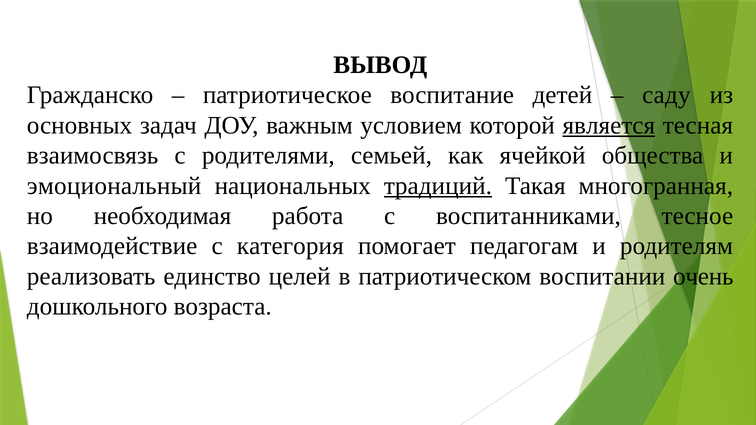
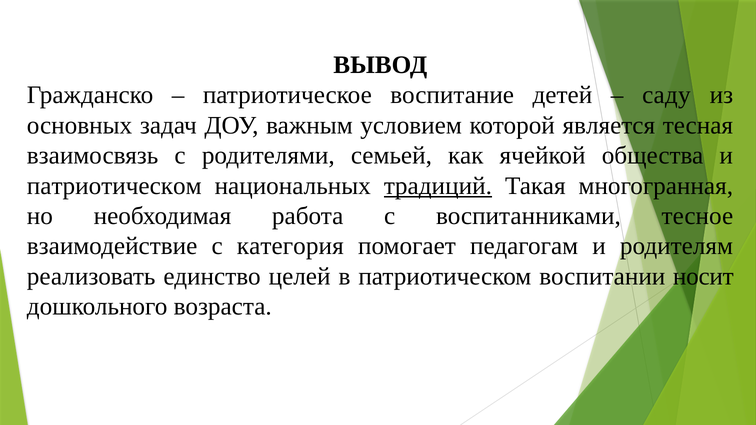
является underline: present -> none (609, 125)
эмоциональный: эмоциональный -> патриотическом (114, 186)
очень: очень -> носит (703, 277)
